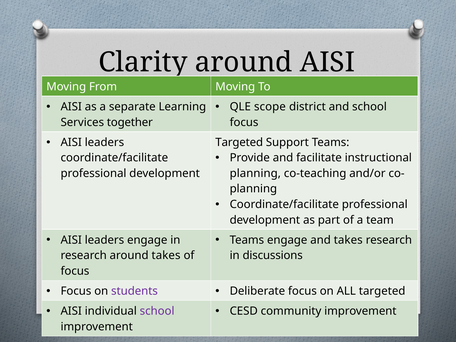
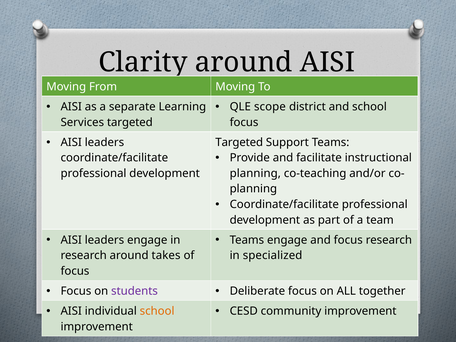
Services together: together -> targeted (130, 122)
and takes: takes -> focus (348, 240)
discussions: discussions -> specialized (273, 256)
ALL targeted: targeted -> together (382, 291)
school colour: purple -> orange (157, 311)
